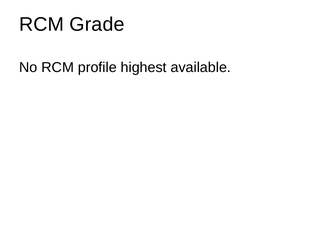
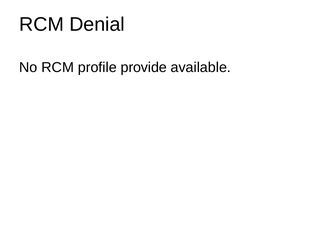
Grade: Grade -> Denial (97, 24)
highest: highest -> provide (144, 67)
